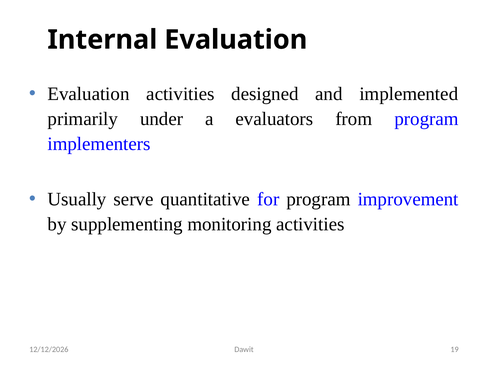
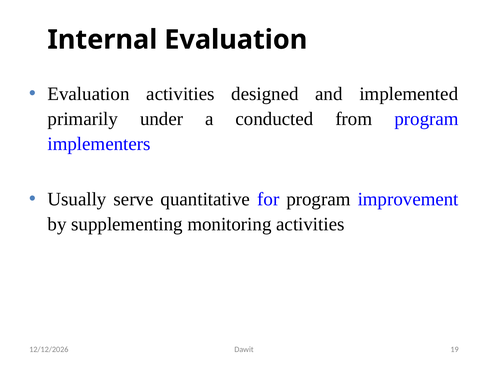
evaluators: evaluators -> conducted (274, 119)
